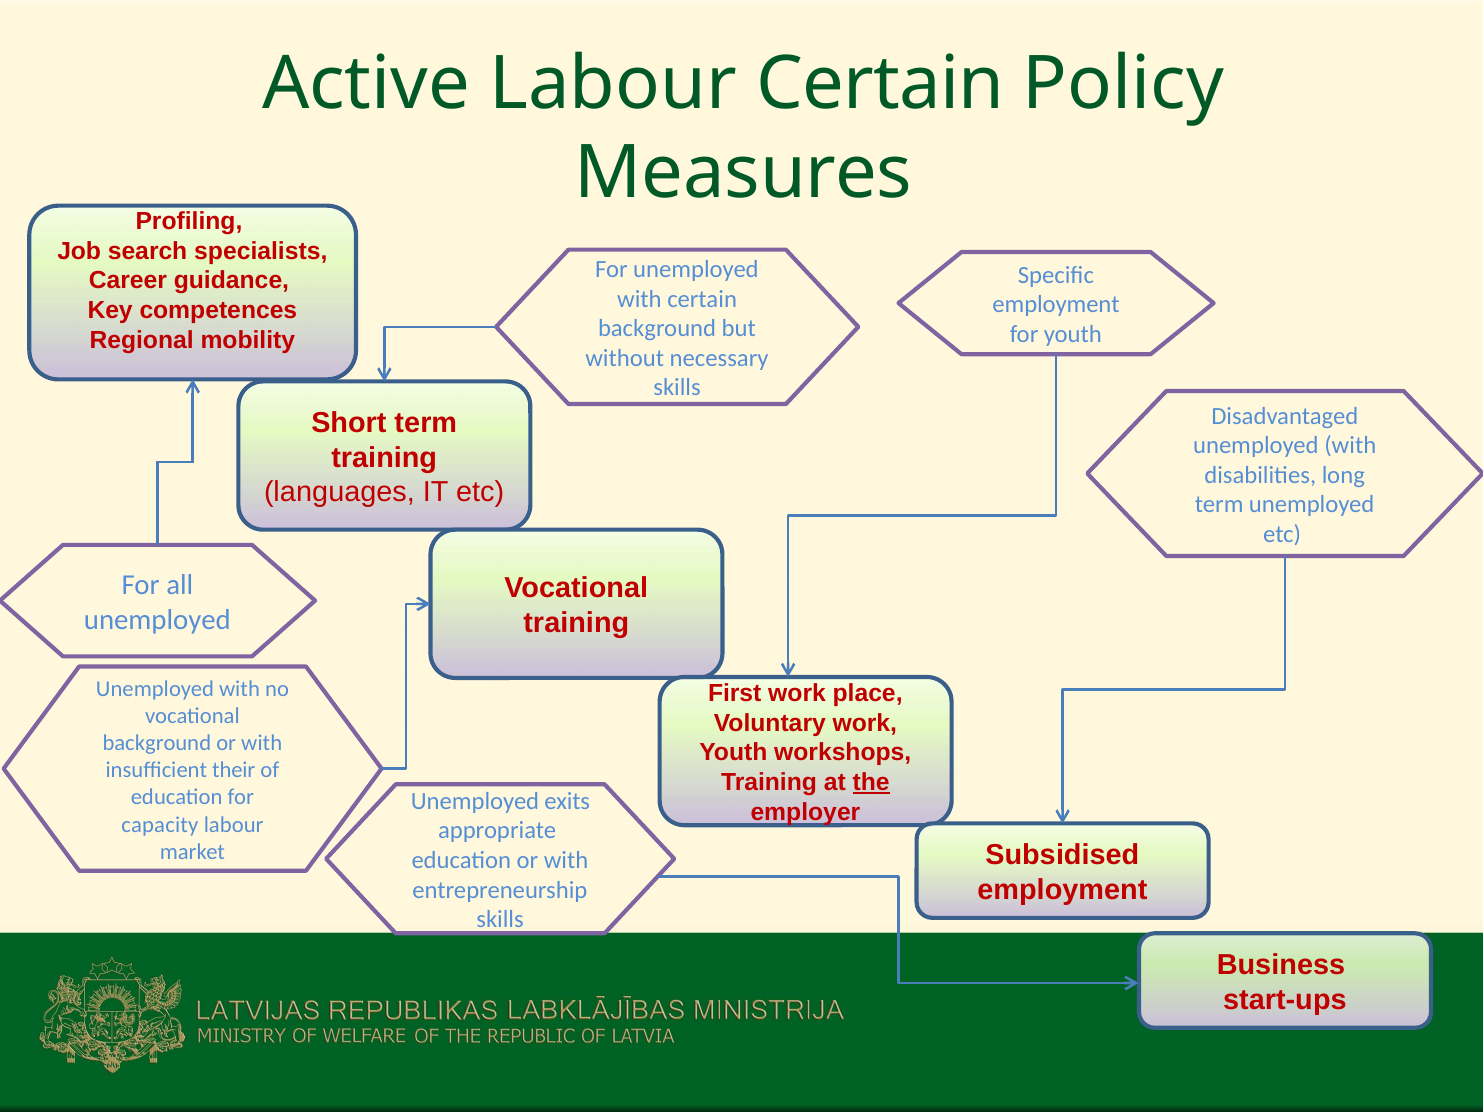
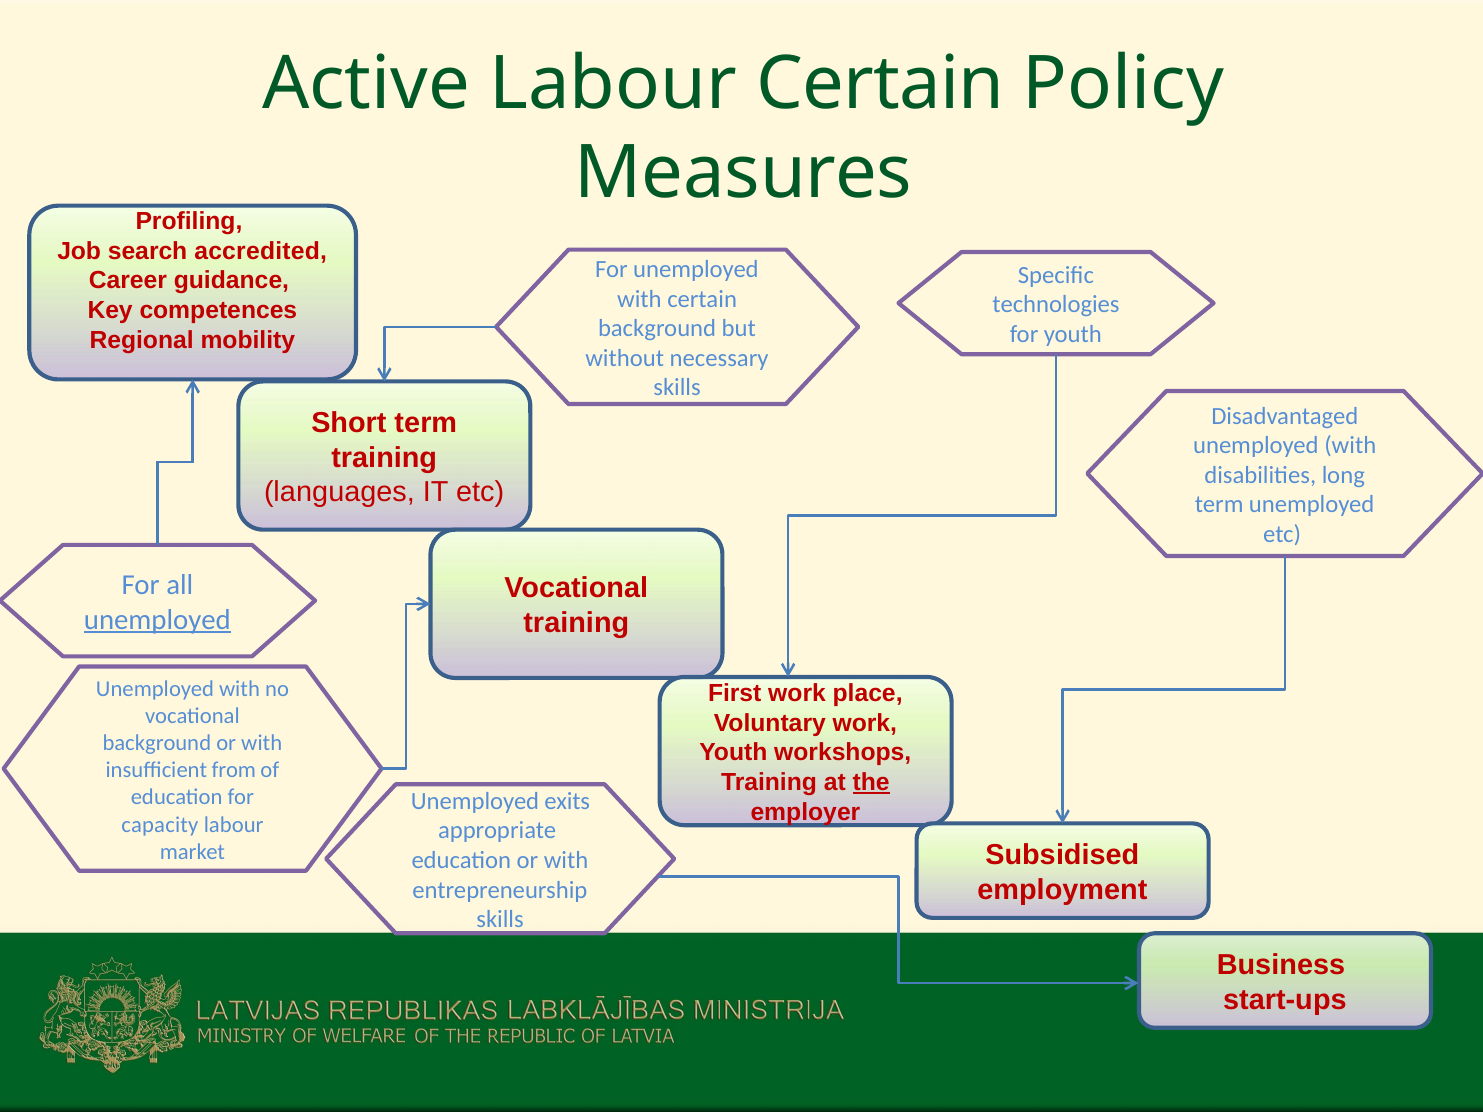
specialists: specialists -> accredited (261, 251)
employment: employment -> technologies (1056, 305)
unemployed underline: none -> present (157, 620)
their: their -> from (234, 770)
